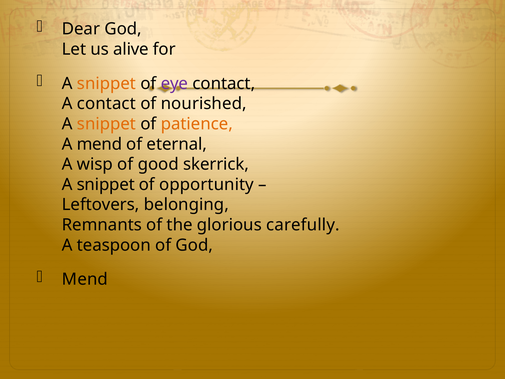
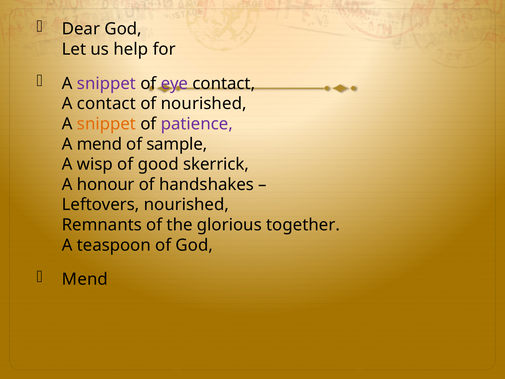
alive: alive -> help (131, 49)
snippet colour: orange -> purple (106, 83)
patience colour: orange -> purple (197, 124)
eternal: eternal -> sample (177, 144)
snippet: snippet -> honour (106, 184)
opportunity: opportunity -> handshakes (207, 184)
Leftovers belonging: belonging -> nourished (186, 205)
carefully: carefully -> together (303, 225)
